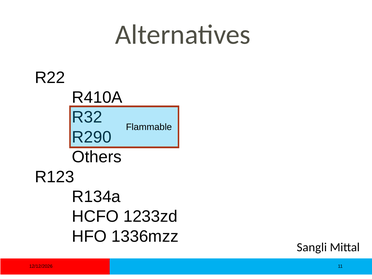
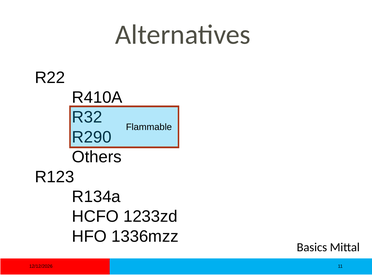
Sangli: Sangli -> Basics (312, 247)
